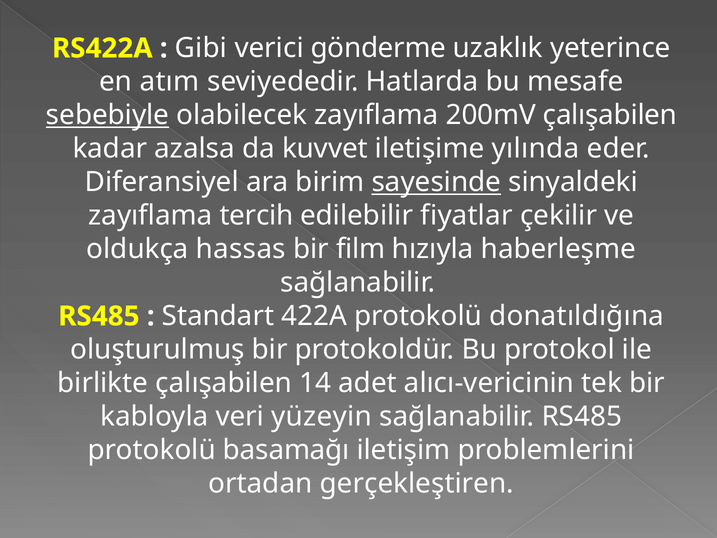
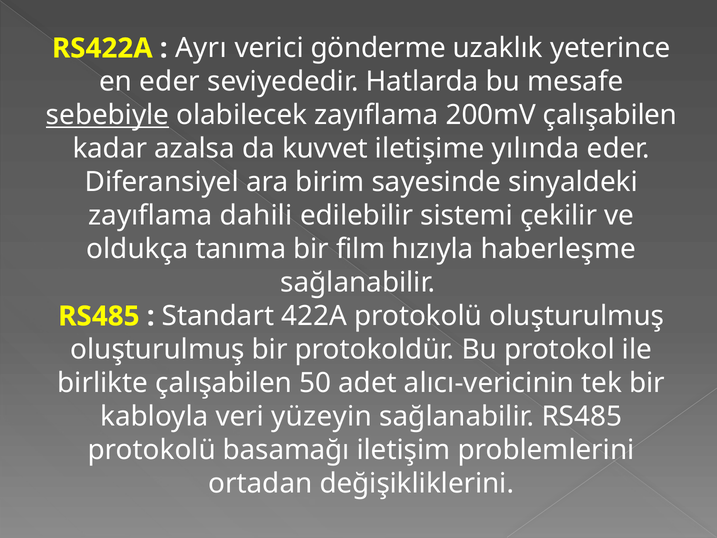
Gibi: Gibi -> Ayrı (201, 48)
en atım: atım -> eder (170, 82)
sayesinde underline: present -> none (436, 182)
tercih: tercih -> dahili (256, 216)
fiyatlar: fiyatlar -> sistemi (467, 216)
hassas: hassas -> tanıma (241, 249)
protokolü donatıldığına: donatıldığına -> oluşturulmuş (577, 316)
14: 14 -> 50 (315, 383)
gerçekleştiren: gerçekleştiren -> değişikliklerini (417, 483)
